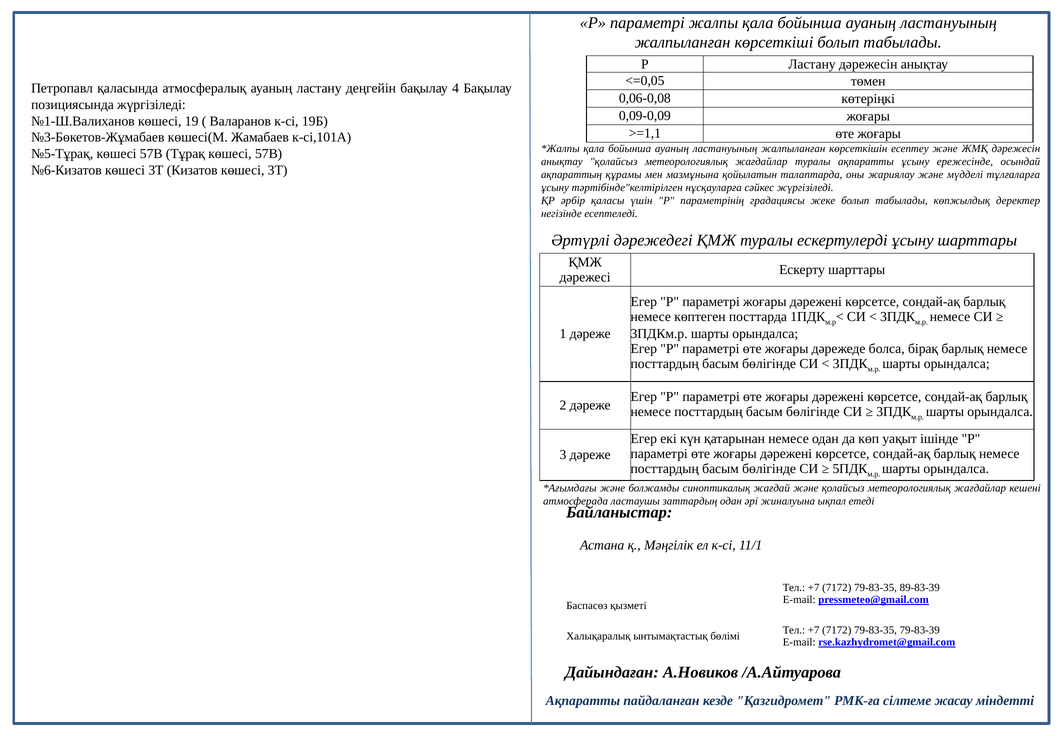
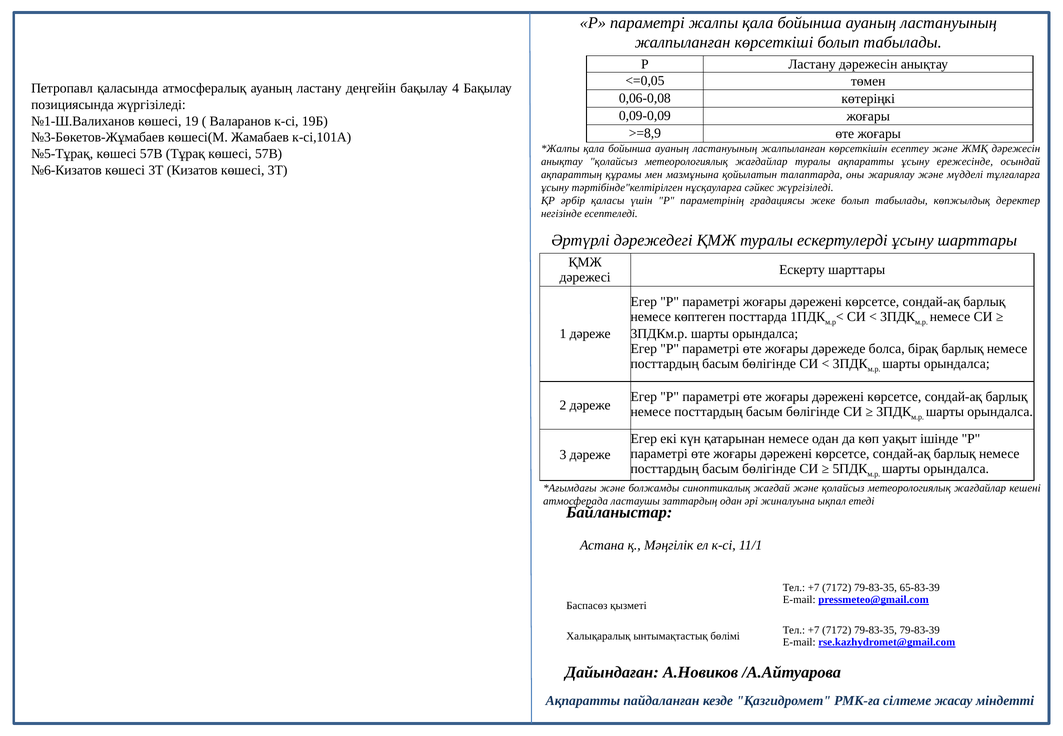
>=1,1: >=1,1 -> >=8,9 (645, 133)
89-83-39: 89-83-39 -> 65-83-39 (920, 587)
